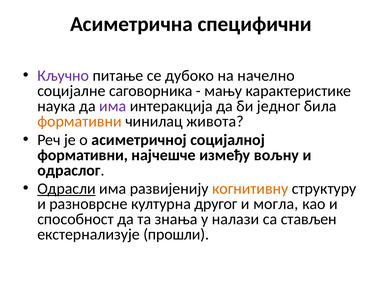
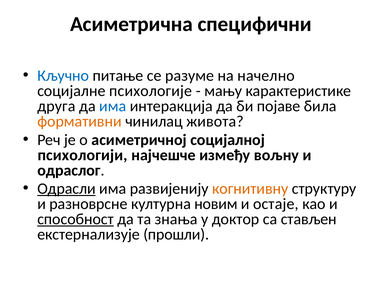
Кључно colour: purple -> blue (63, 76)
дубоко: дубоко -> разуме (190, 76)
саговорника: саговорника -> психологије (151, 91)
наука: наука -> друга (56, 106)
има colour: purple -> blue (113, 106)
једног: једног -> појаве (279, 106)
формативни: формативни -> психологији (82, 155)
другог: другог -> новим (216, 204)
могла: могла -> остаје (276, 204)
способност underline: none -> present (76, 220)
налази: налази -> доктор (236, 220)
